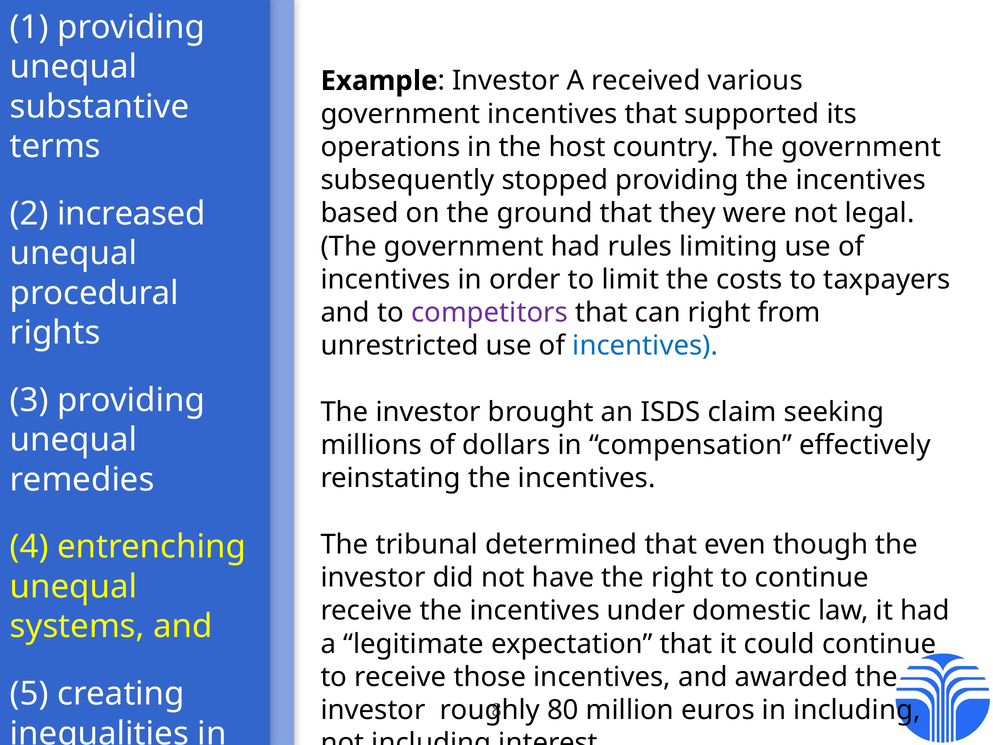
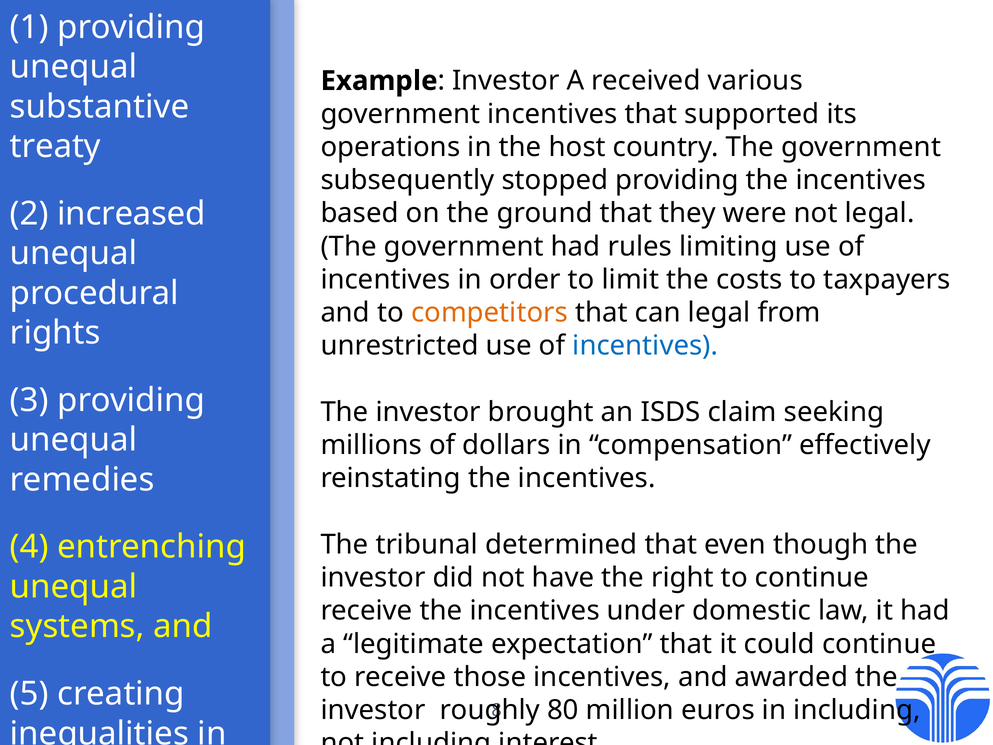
terms: terms -> treaty (55, 146)
competitors colour: purple -> orange (489, 313)
can right: right -> legal (719, 313)
